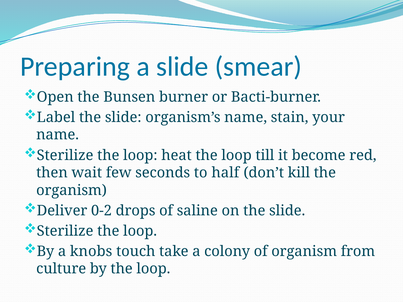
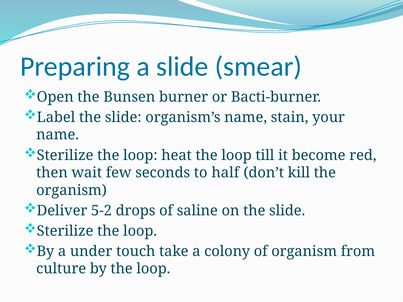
0-2: 0-2 -> 5-2 (101, 211)
knobs: knobs -> under (91, 252)
